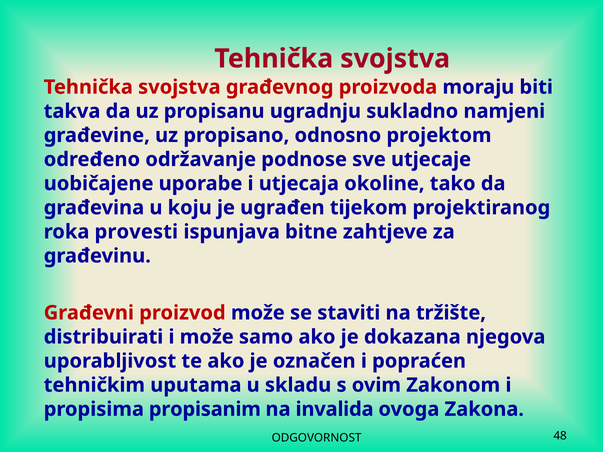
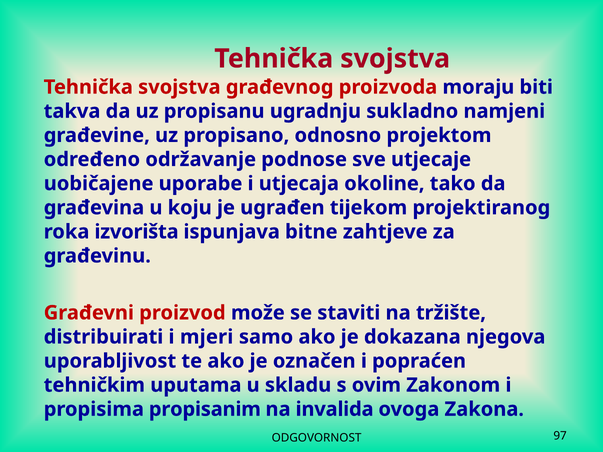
provesti: provesti -> izvorišta (137, 232)
i može: može -> mjeri (207, 337)
48: 48 -> 97 (560, 436)
